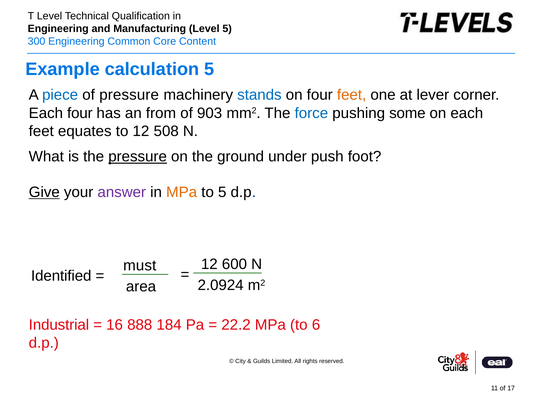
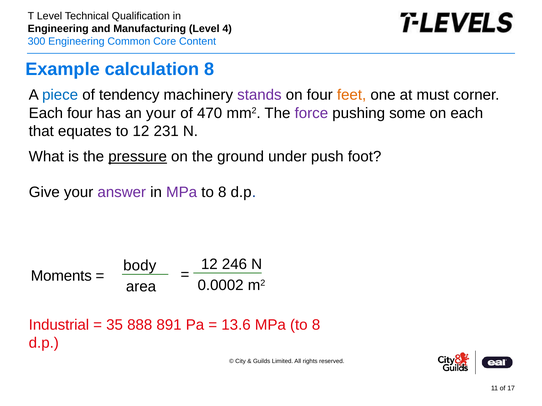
5: 5 -> 4 (227, 29)
calculation 5: 5 -> 8 (209, 69)
of pressure: pressure -> tendency (129, 95)
stands colour: blue -> purple (259, 95)
lever: lever -> must (433, 95)
an from: from -> your (161, 113)
903: 903 -> 470 (210, 113)
force colour: blue -> purple (311, 113)
feet: feet -> that (41, 131)
508: 508 -> 231 (166, 131)
Give underline: present -> none (44, 192)
MPa colour: orange -> purple (182, 192)
5: 5 -> 8 (222, 192)
600: 600 -> 246 (234, 265)
must: must -> body (140, 266)
Identified: Identified -> Moments (61, 276)
2.0924: 2.0924 -> 0.0002 (221, 286)
16: 16 -> 35 (115, 325)
184: 184 -> 891 (169, 325)
22.2: 22.2 -> 13.6 (236, 325)
6: 6 -> 8 (316, 325)
